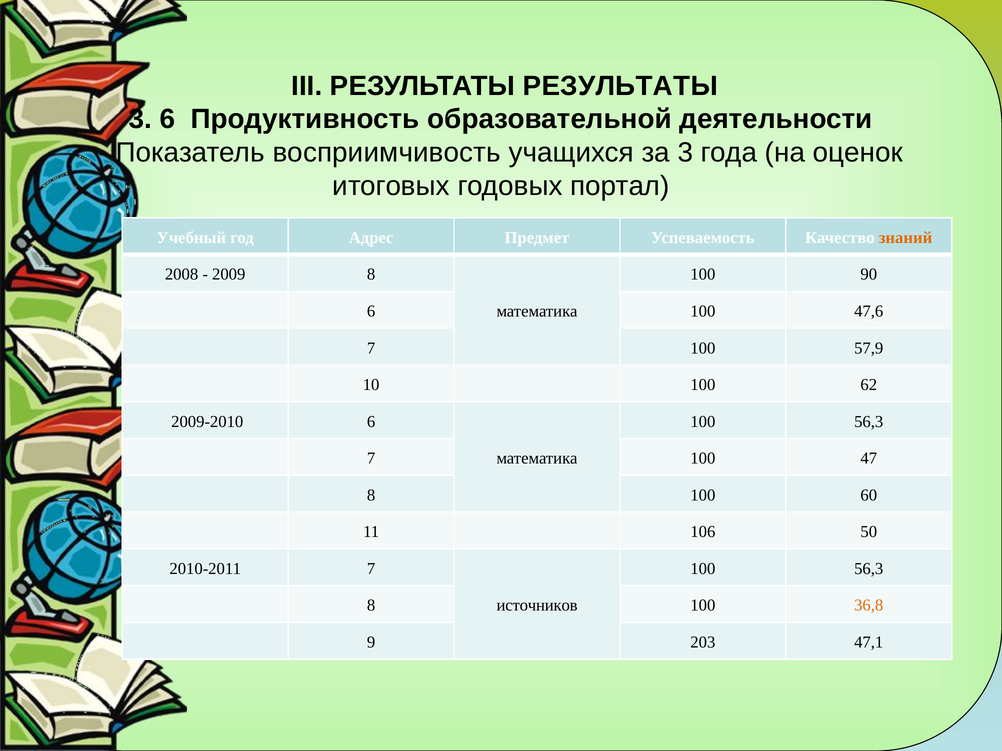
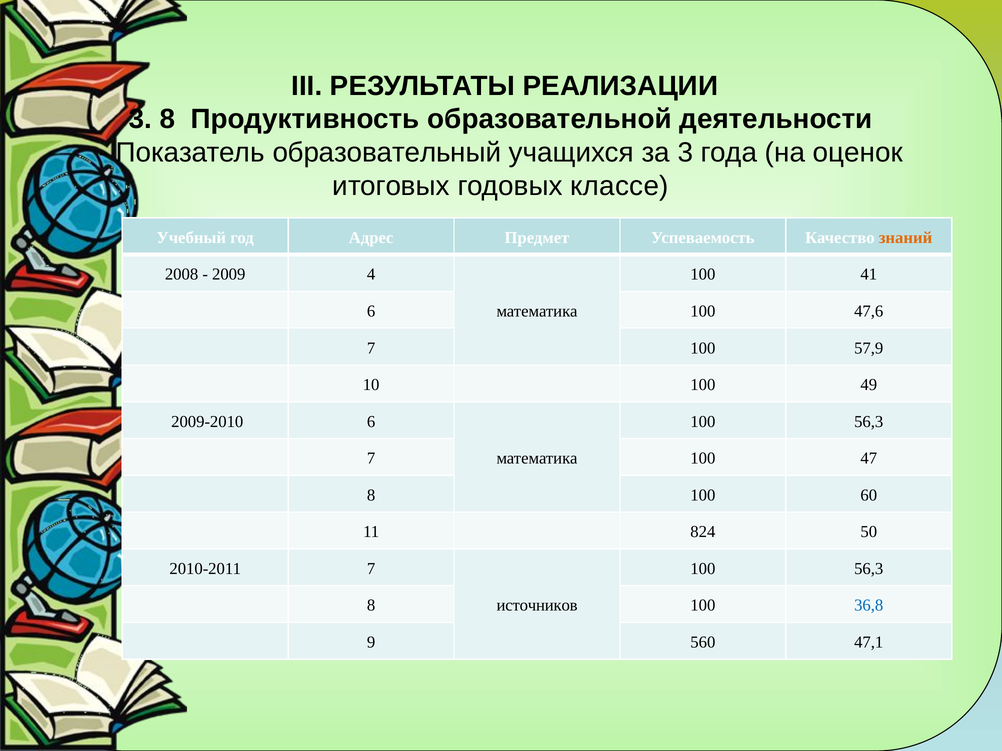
РЕЗУЛЬТАТЫ РЕЗУЛЬТАТЫ: РЕЗУЛЬТАТЫ -> РЕАЛИЗАЦИИ (620, 86)
3 6: 6 -> 8 (167, 119)
восприимчивость: восприимчивость -> образовательный (387, 153)
портал: портал -> классе (620, 186)
2009 8: 8 -> 4 (371, 275)
90: 90 -> 41 (869, 275)
62: 62 -> 49 (869, 385)
106: 106 -> 824 (703, 532)
36,8 colour: orange -> blue (869, 606)
203: 203 -> 560 (703, 643)
